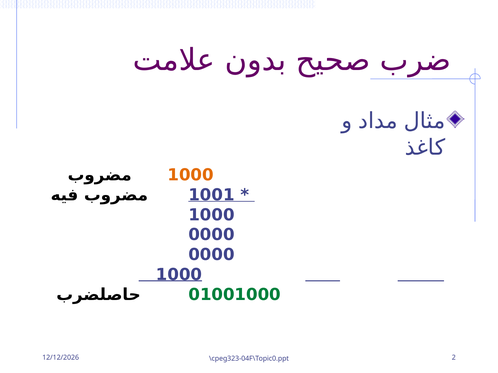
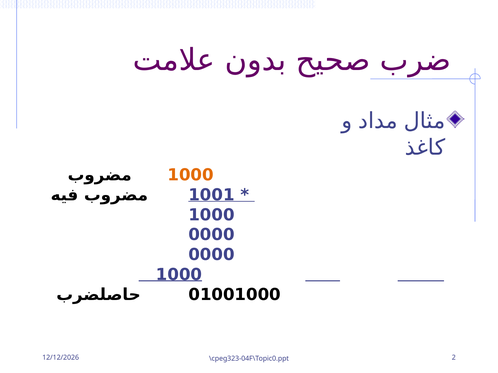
01001000 colour: green -> black (235, 295)
